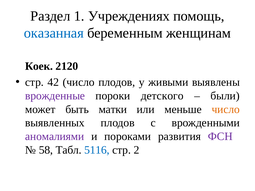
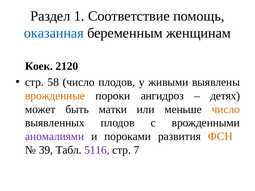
Учреждениях: Учреждениях -> Соответствие (129, 16)
42: 42 -> 58 (53, 82)
врожденные colour: purple -> orange (55, 96)
детского: детского -> ангидроз (162, 96)
были: были -> детях (225, 96)
ФСН colour: purple -> orange (220, 137)
58: 58 -> 39 (46, 150)
5116 colour: blue -> purple (97, 150)
2: 2 -> 7 (137, 150)
